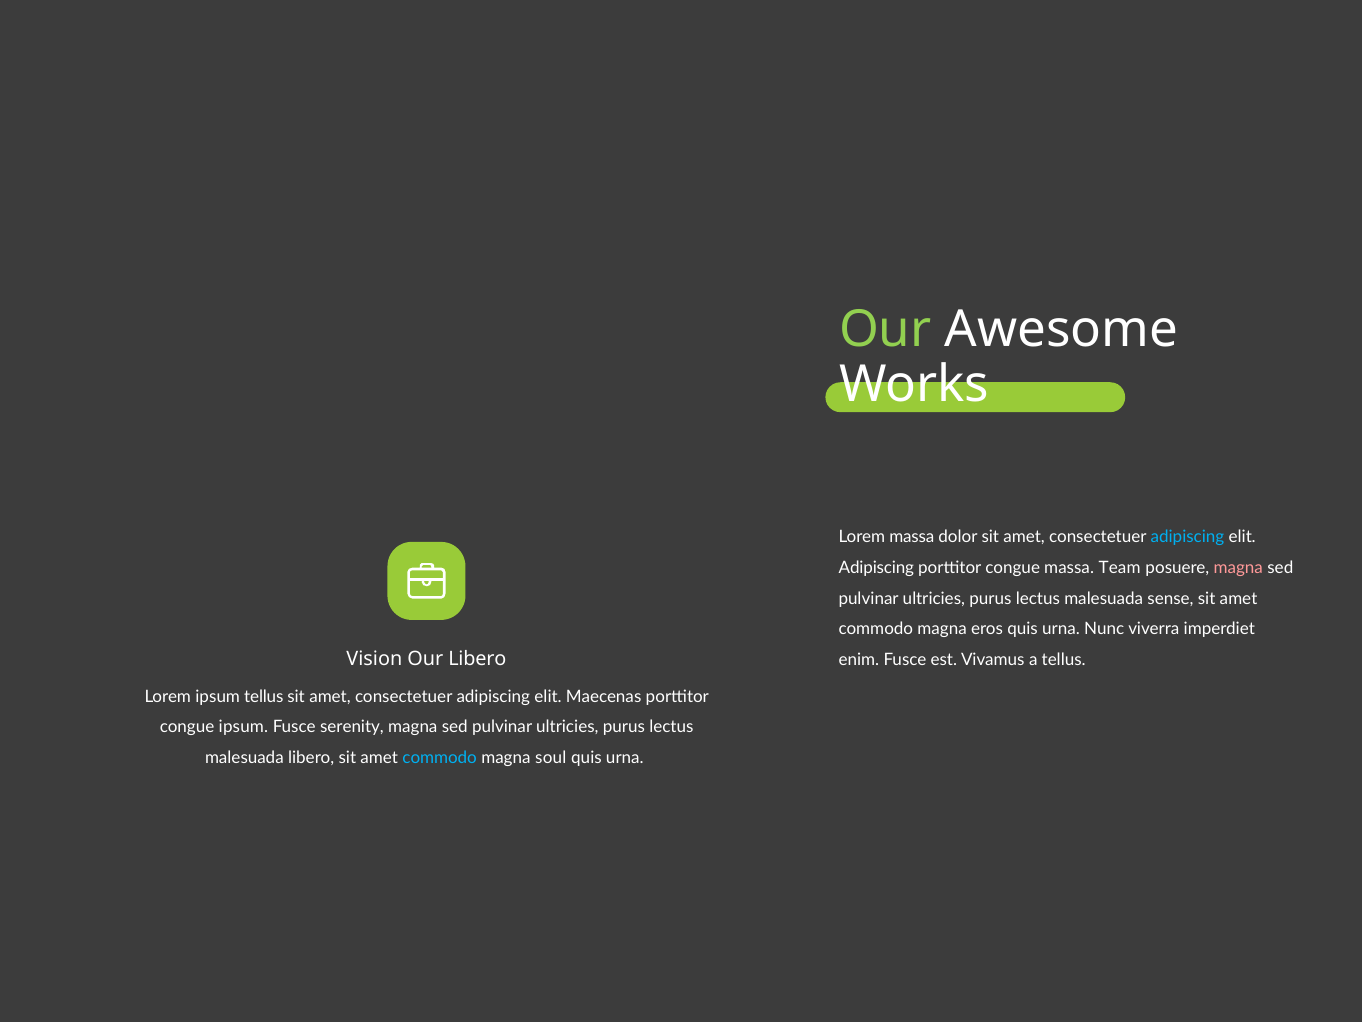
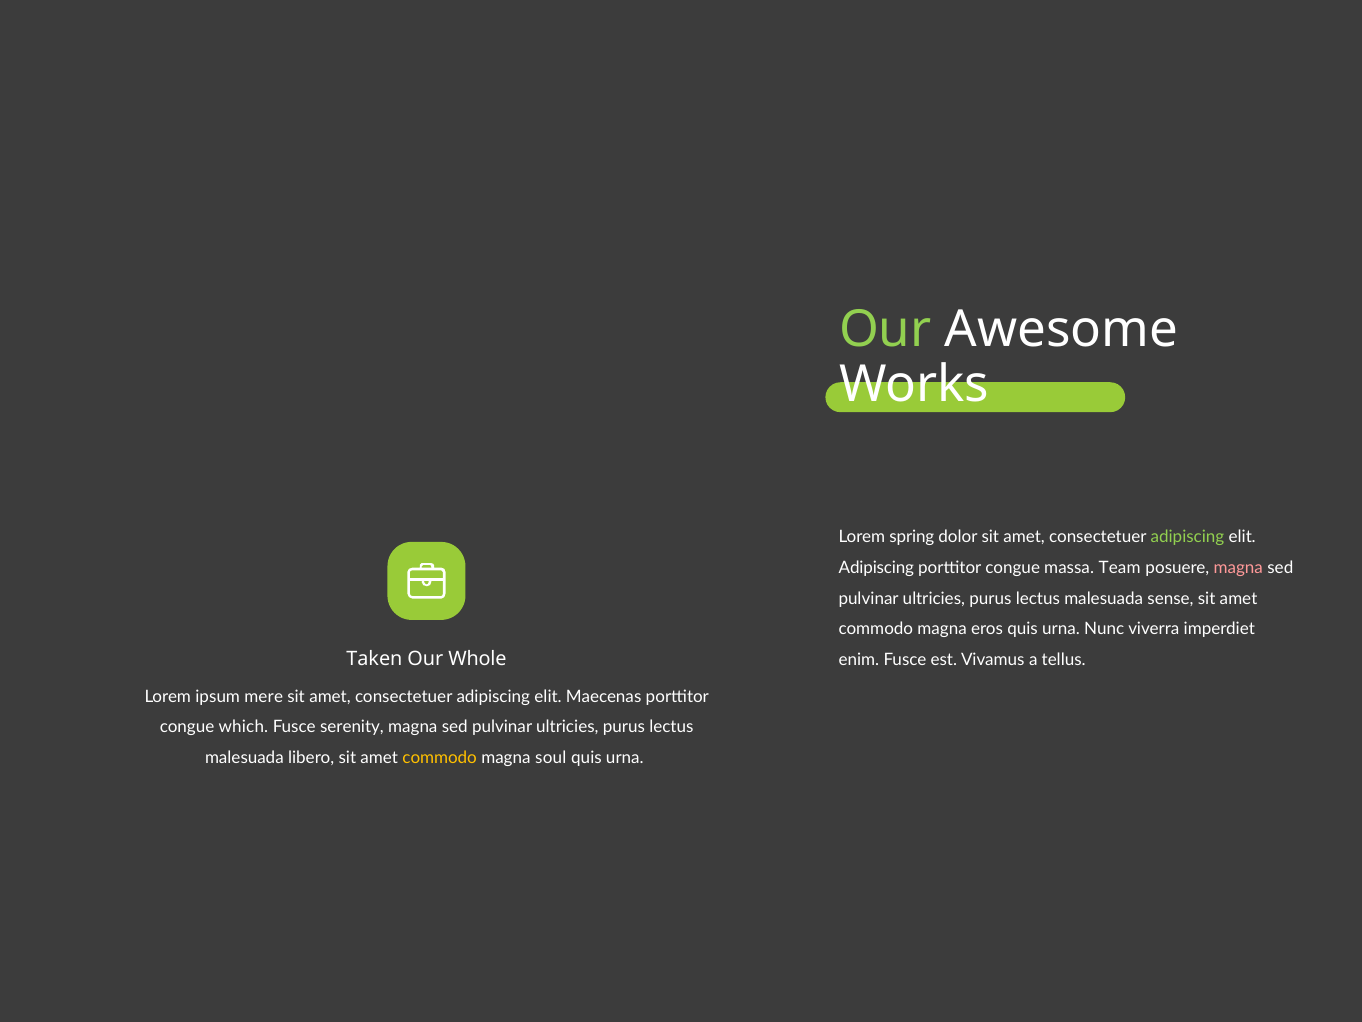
Lorem massa: massa -> spring (912, 537)
adipiscing colour: light blue -> light green (1187, 537)
Vision: Vision -> Taken (374, 659)
Our Libero: Libero -> Whole (477, 659)
ipsum tellus: tellus -> mere (264, 696)
congue ipsum: ipsum -> which (243, 727)
commodo colour: light blue -> yellow (440, 758)
